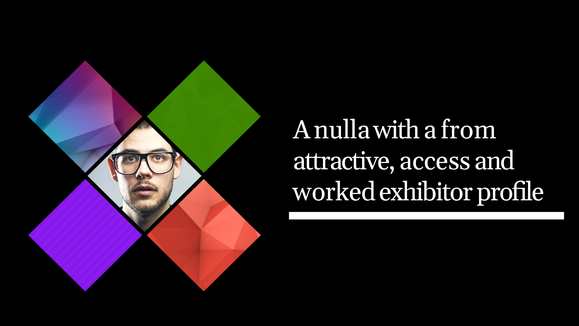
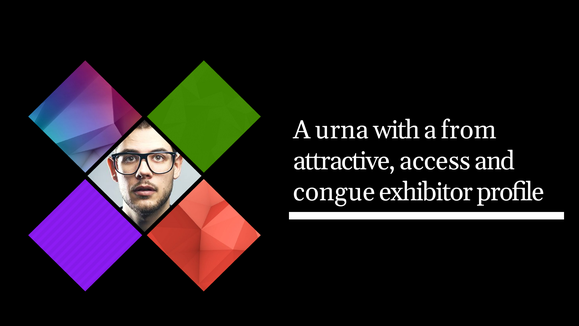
nulla: nulla -> urna (342, 130)
worked: worked -> congue (334, 192)
